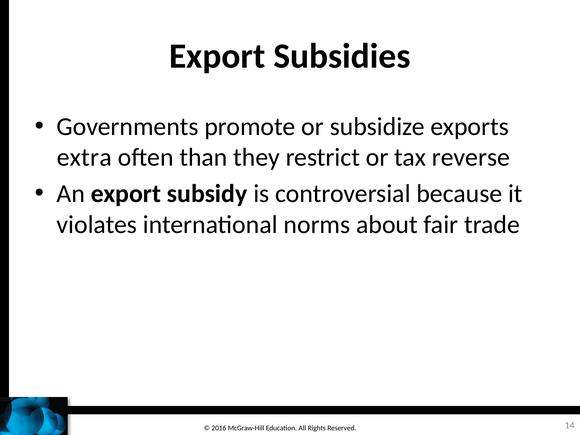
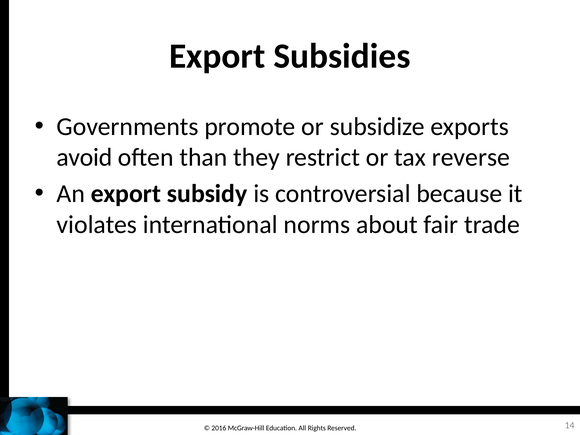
extra: extra -> avoid (84, 157)
